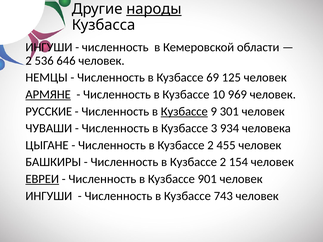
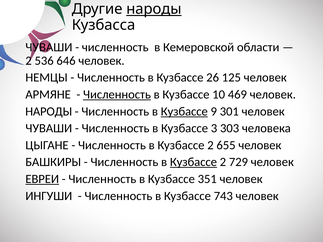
ИНГУШИ: ИНГУШИ -> ЧУВАШИ (49, 47)
69: 69 -> 26 (213, 78)
АРМЯНЕ underline: present -> none (48, 95)
Численность underline: none -> present (117, 95)
969: 969 -> 469 (237, 95)
РУССКИЕ: РУССКИЕ -> НАРОДЫ (49, 112)
934: 934 -> 303 (230, 128)
455: 455 -> 655 (226, 145)
Кузбассе underline: none -> present (193, 162)
154: 154 -> 729 (238, 162)
901: 901 -> 351 (207, 179)
